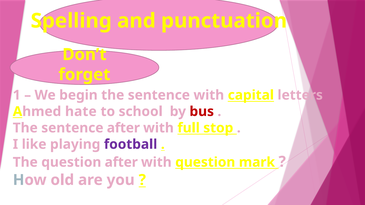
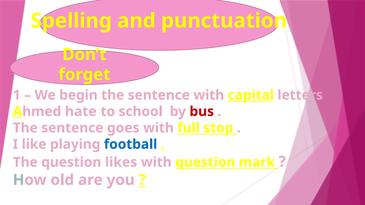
sentence after: after -> goes (123, 128)
football colour: purple -> blue (131, 145)
question after: after -> likes (121, 162)
